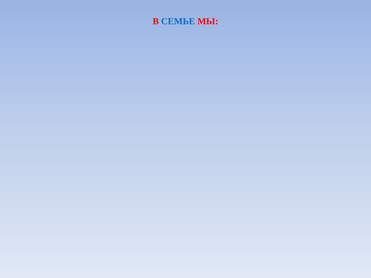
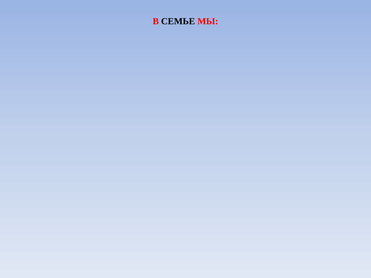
СЕМЬЕ colour: blue -> black (178, 21)
